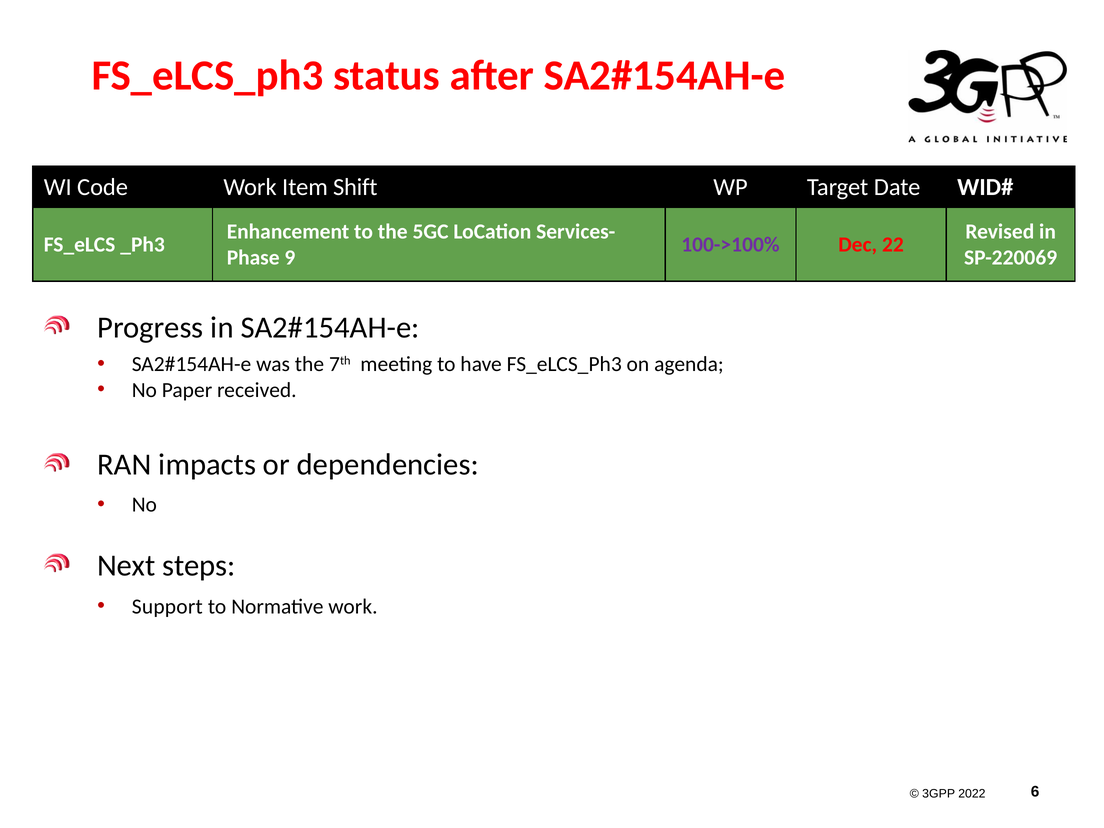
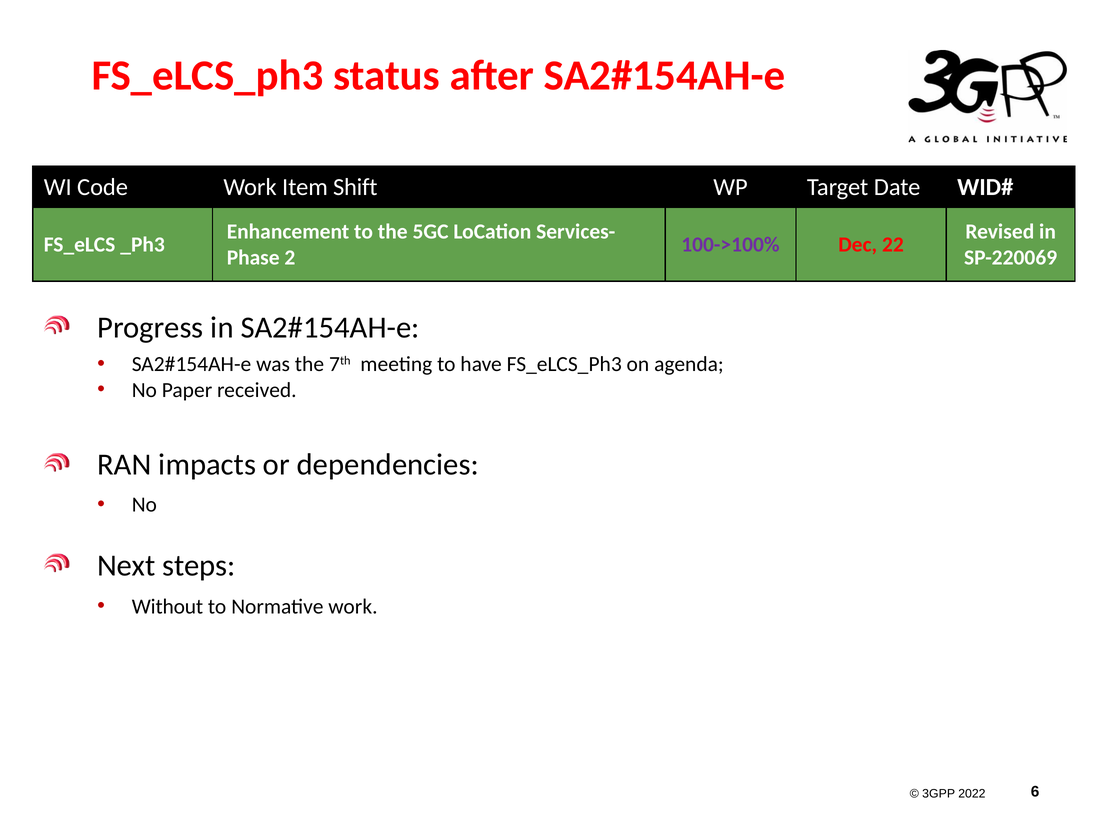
9: 9 -> 2 (290, 258)
Support: Support -> Without (167, 607)
